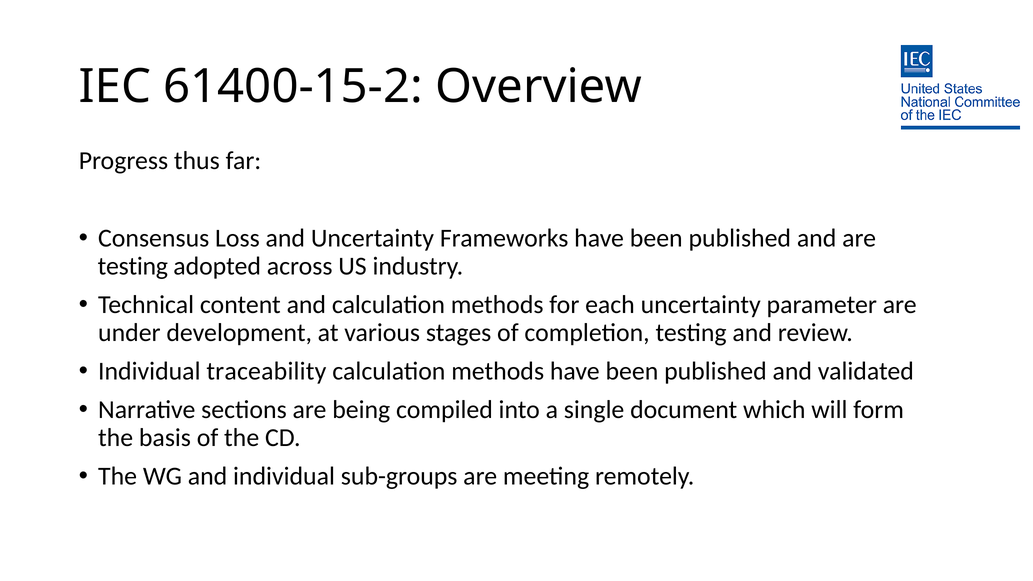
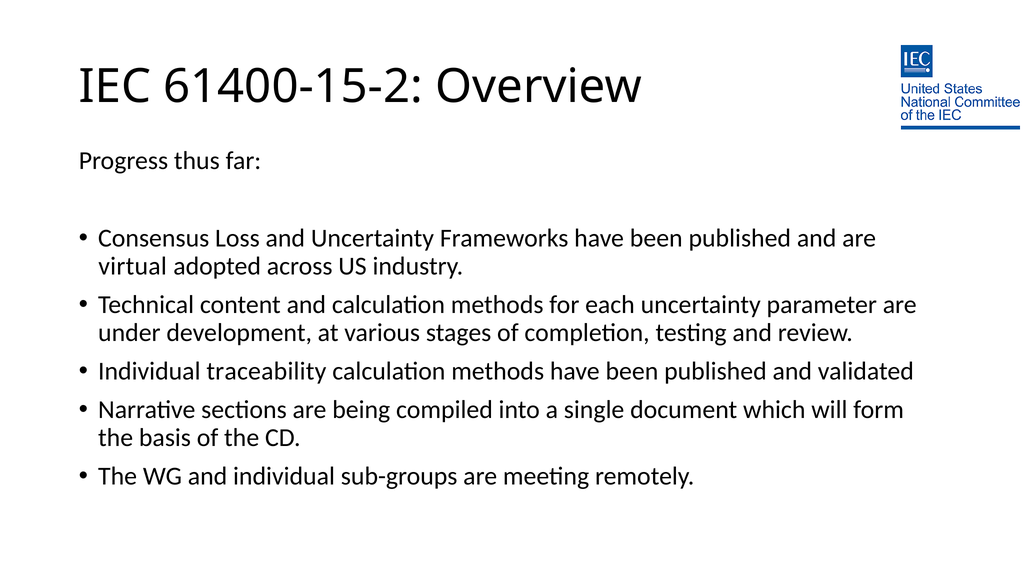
testing: testing -> virtual (133, 266)
